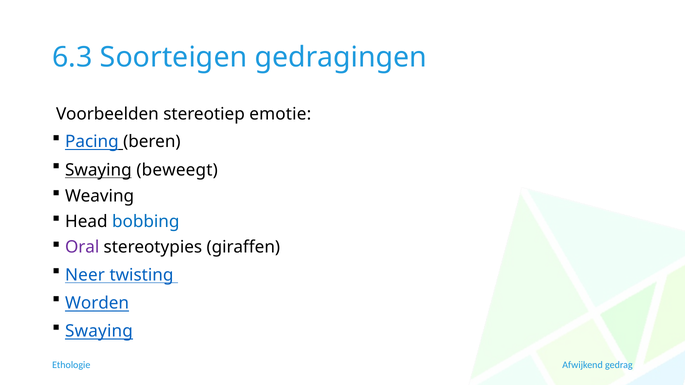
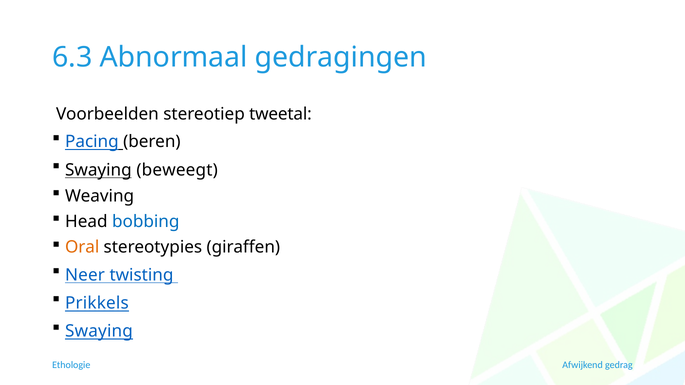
Soorteigen: Soorteigen -> Abnormaal (174, 58)
emotie: emotie -> tweetal (280, 114)
Oral colour: purple -> orange (82, 248)
Worden: Worden -> Prikkels (97, 303)
